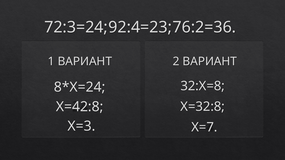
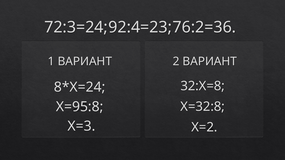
Х=42:8: Х=42:8 -> Х=95:8 (80, 107)
Х=7: Х=7 -> Х=2 (204, 127)
